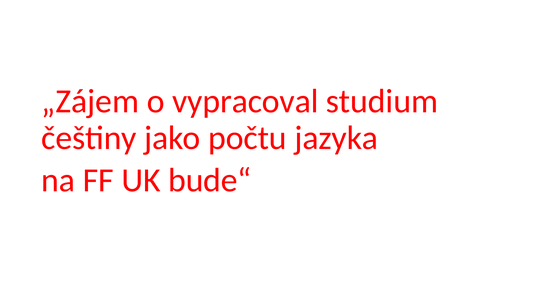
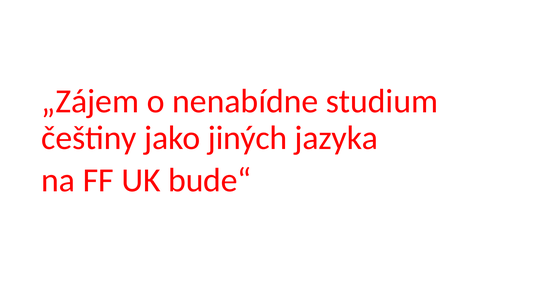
vypracoval: vypracoval -> nenabídne (245, 101)
počtu: počtu -> jiných (248, 138)
